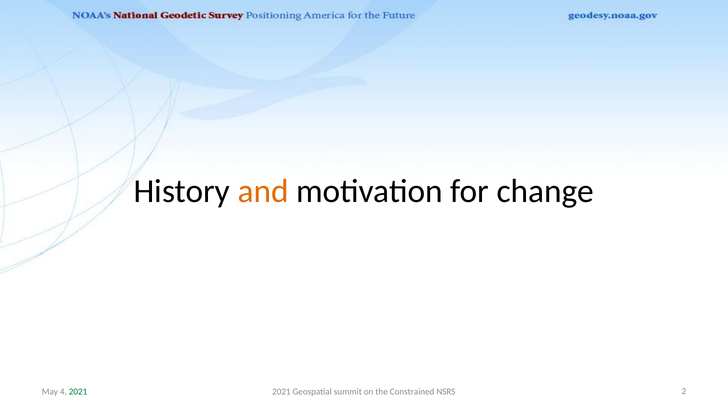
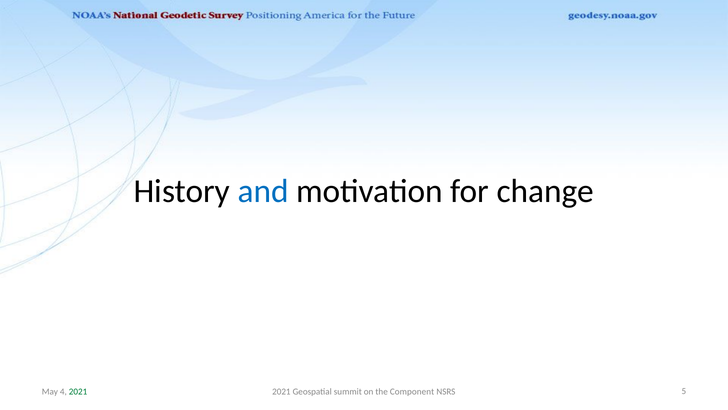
and colour: orange -> blue (263, 191)
Constrained: Constrained -> Component (412, 391)
2: 2 -> 5 (684, 391)
